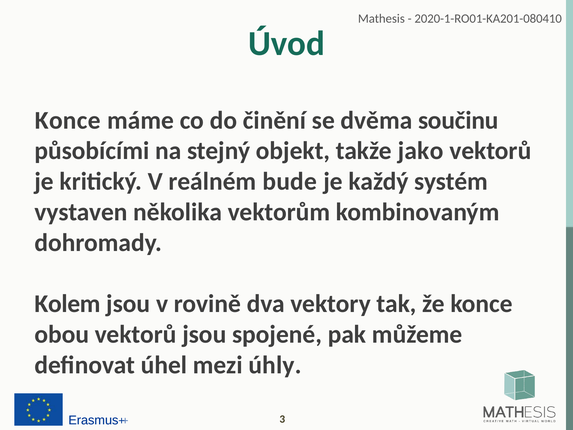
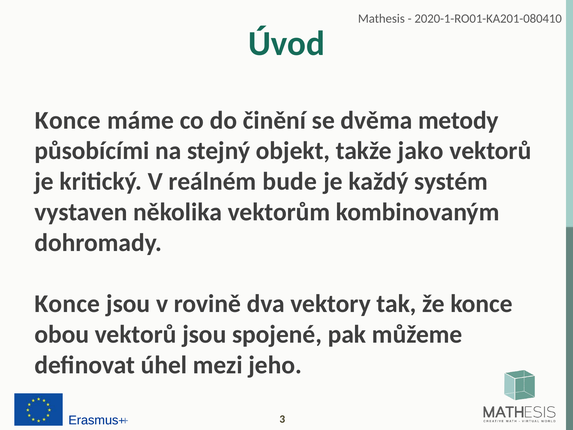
součinu: součinu -> metody (458, 120)
Kolem: Kolem -> Konce (67, 304)
úhly: úhly -> jeho (275, 365)
